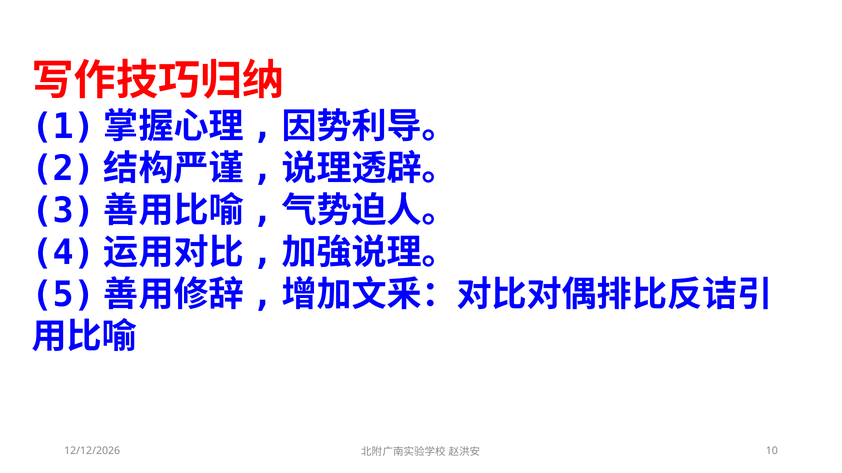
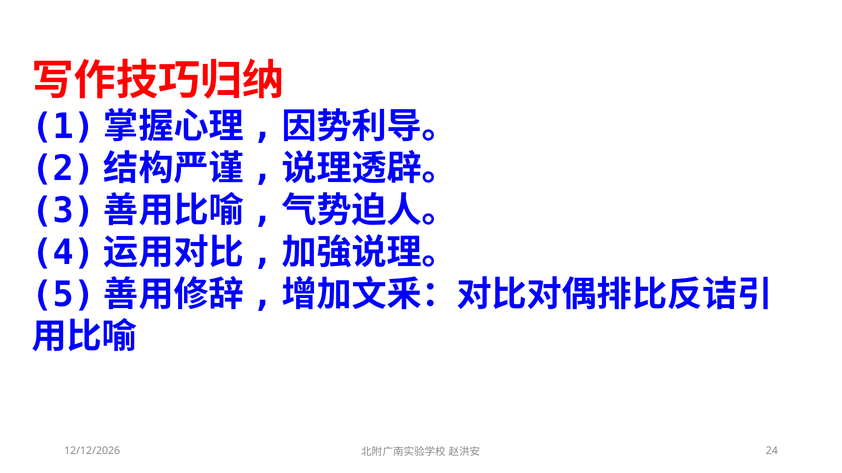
10: 10 -> 24 (772, 451)
